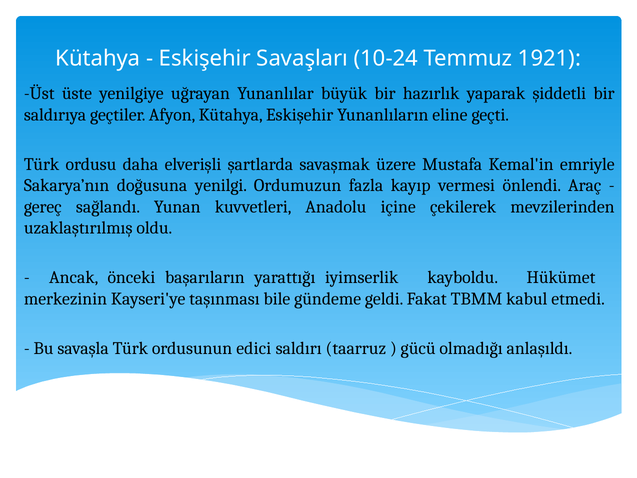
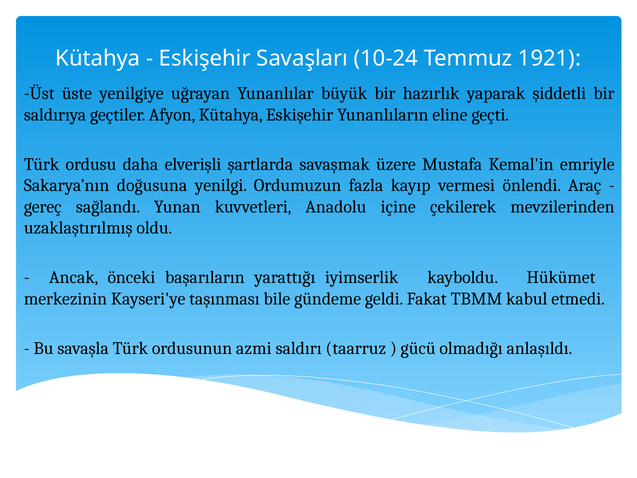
edici: edici -> azmi (254, 348)
